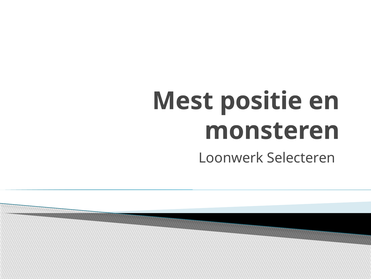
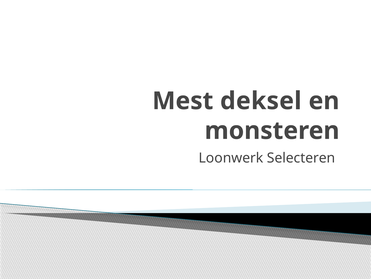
positie: positie -> deksel (261, 101)
